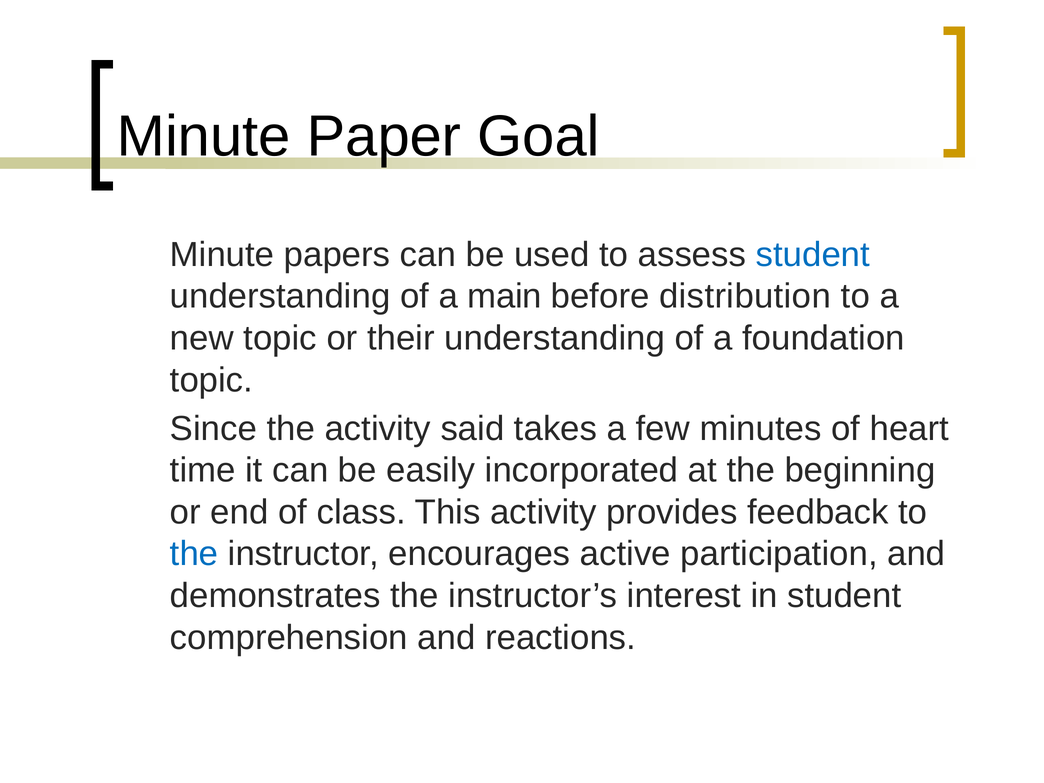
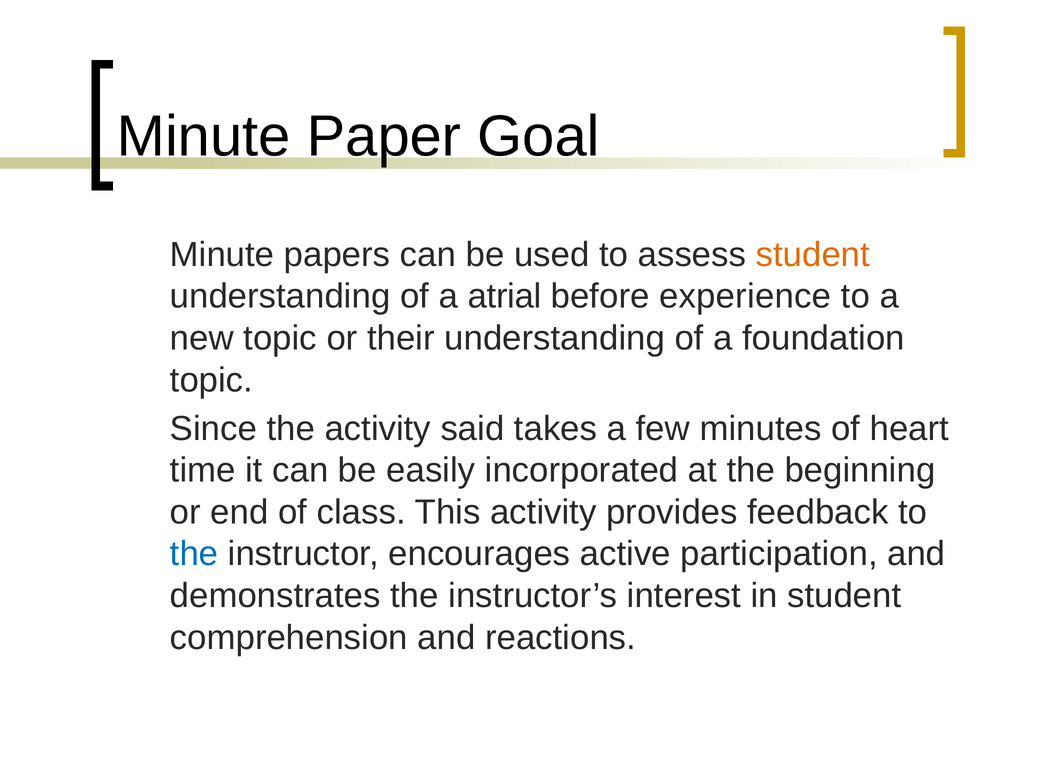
student colour: blue -> orange (813, 255)
main: main -> atrial (505, 296)
distribution: distribution -> experience (745, 296)
